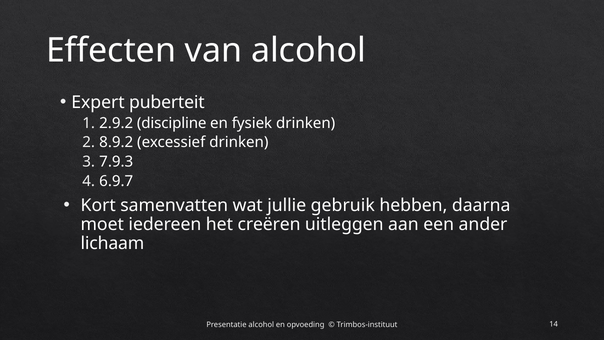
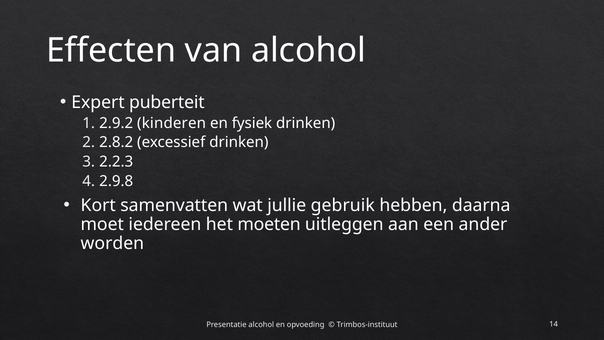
discipline: discipline -> kinderen (172, 123)
8.9.2: 8.9.2 -> 2.8.2 (116, 142)
7.9.3: 7.9.3 -> 2.2.3 (116, 162)
6.9.7: 6.9.7 -> 2.9.8 (116, 181)
creëren: creëren -> moeten (269, 224)
lichaam: lichaam -> worden (112, 243)
